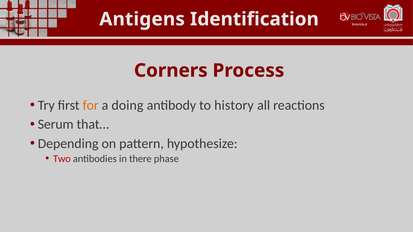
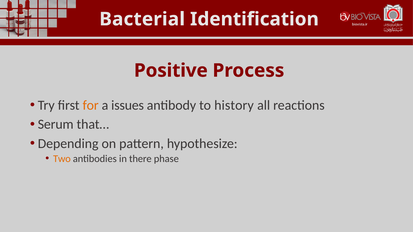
Antigens: Antigens -> Bacterial (142, 19)
Corners: Corners -> Positive (171, 71)
doing: doing -> issues (128, 105)
Two colour: red -> orange (62, 159)
